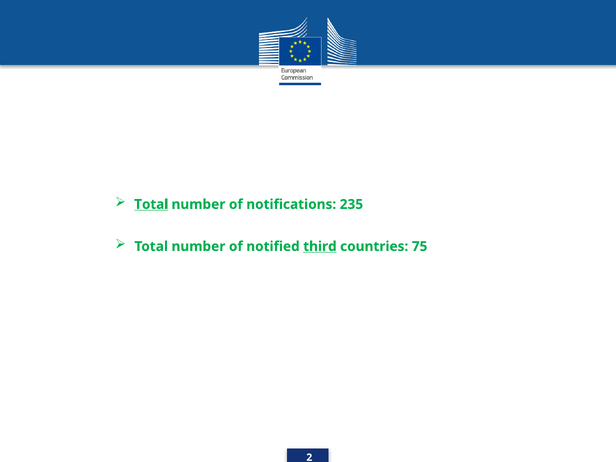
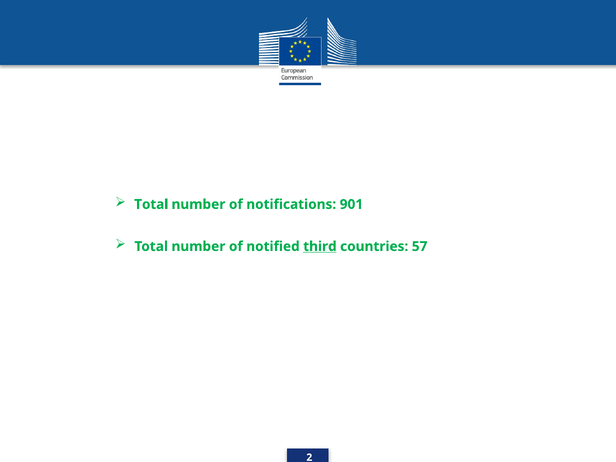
Total underline: present -> none (151, 204)
235: 235 -> 901 (351, 204)
75: 75 -> 57 (420, 246)
